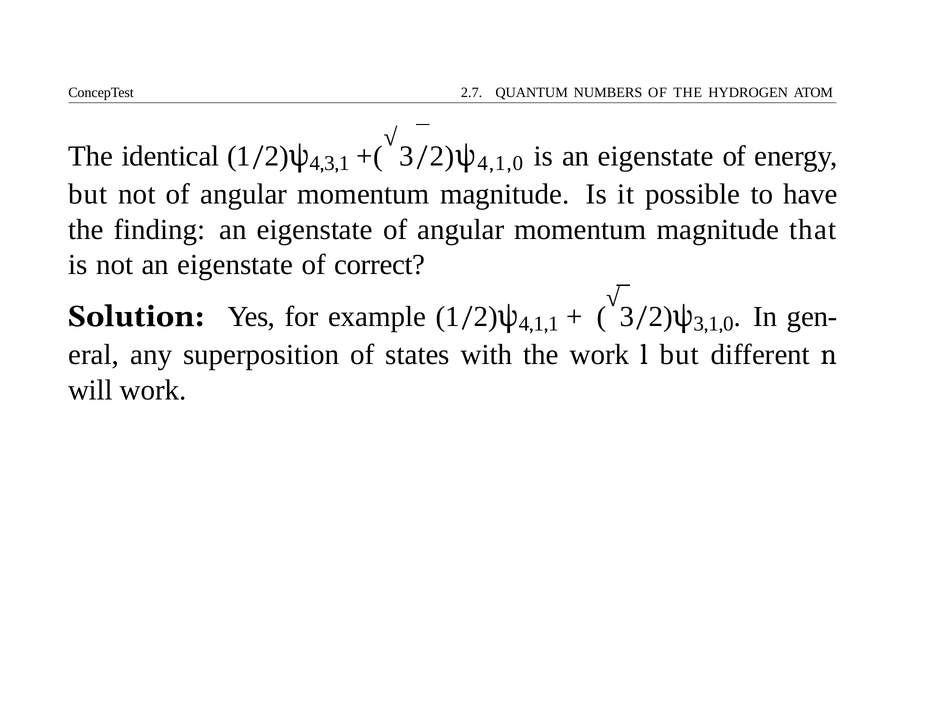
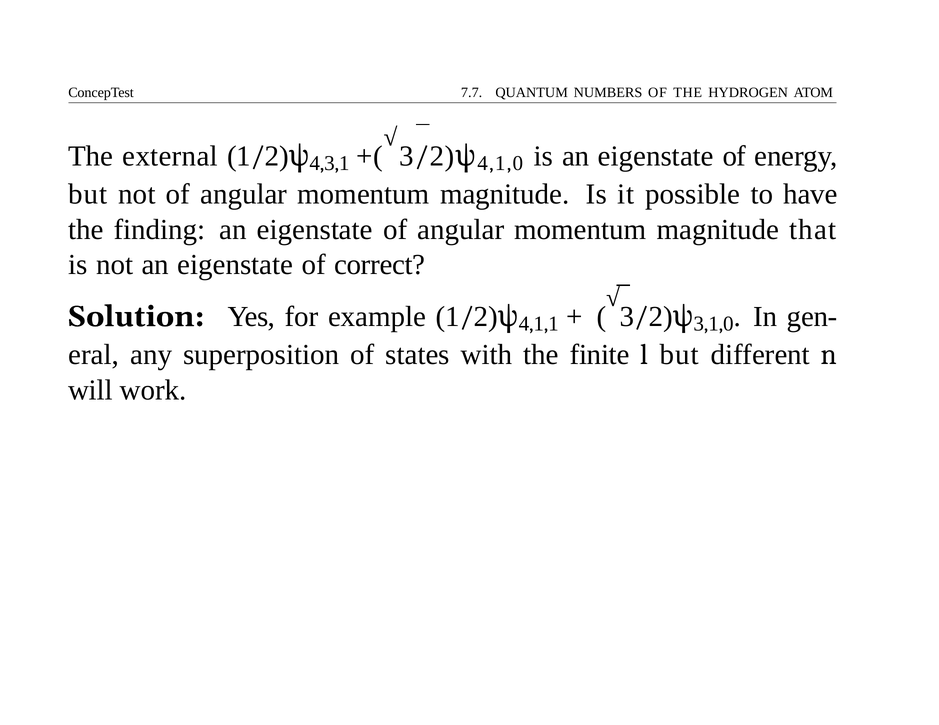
2.7: 2.7 -> 7.7 (472, 93)
identical: identical -> external (170, 156)
the work: work -> finite (600, 355)
